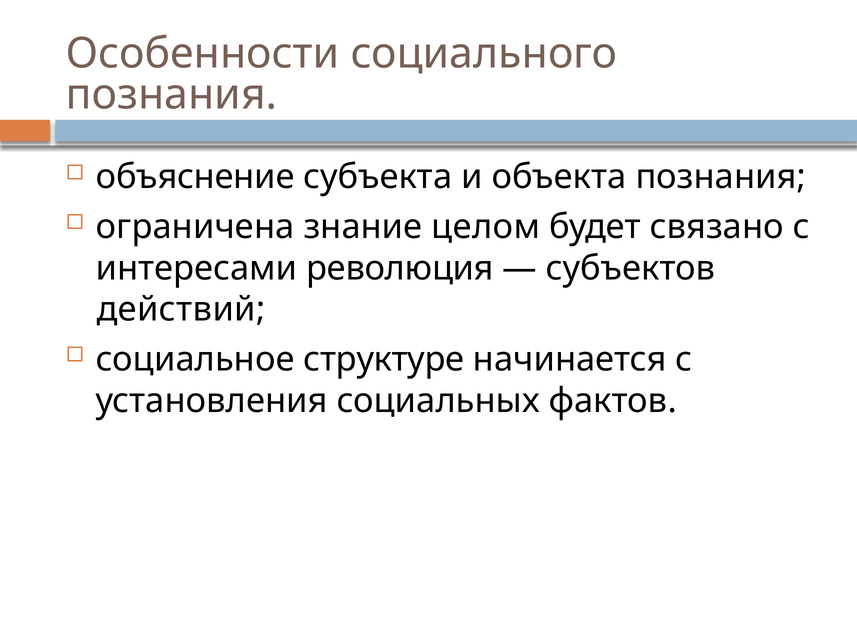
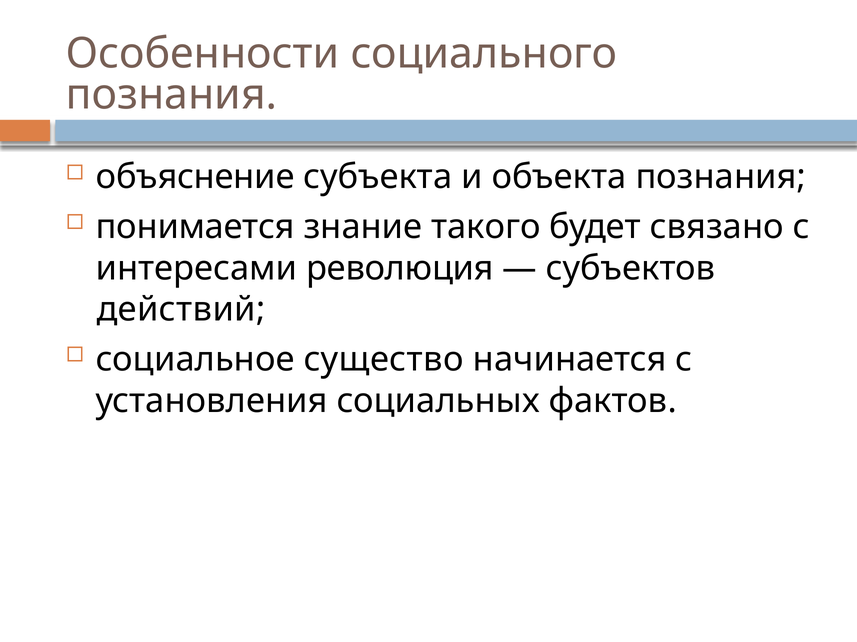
ограничена: ограничена -> понимается (195, 227)
целом: целом -> такого (486, 227)
структуре: структуре -> существо (384, 360)
